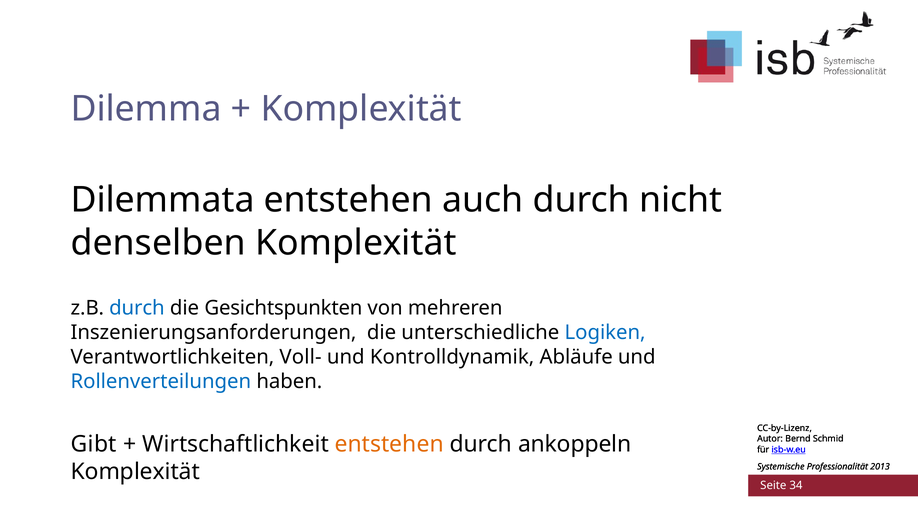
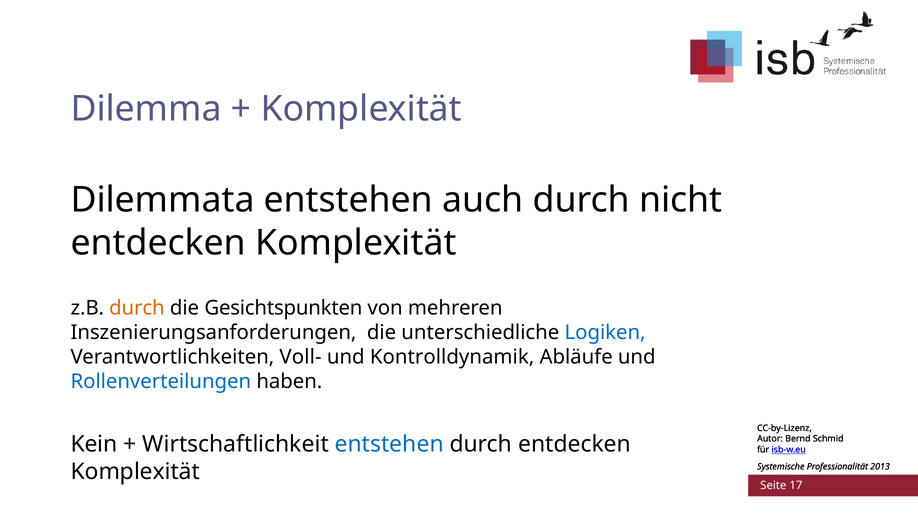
denselben: denselben -> entdecken (158, 243)
durch colour: blue -> orange (137, 308)
Gibt: Gibt -> Kein (94, 444)
entstehen colour: orange -> blue (389, 444)
durch ankoppeln: ankoppeln -> entdecken (575, 444)
34: 34 -> 17 (796, 486)
